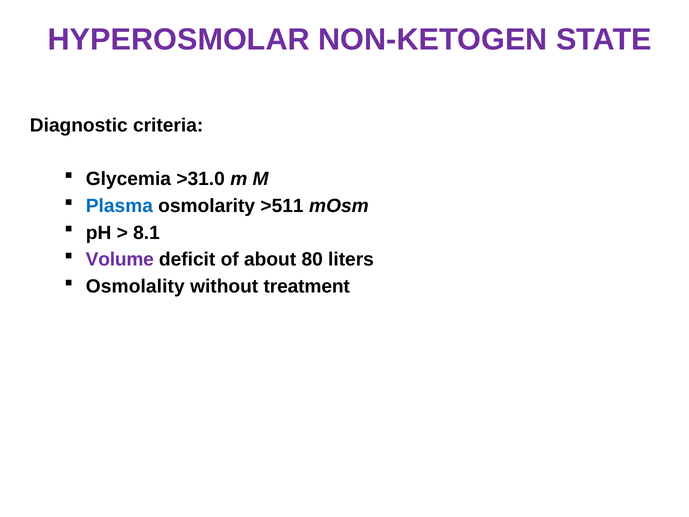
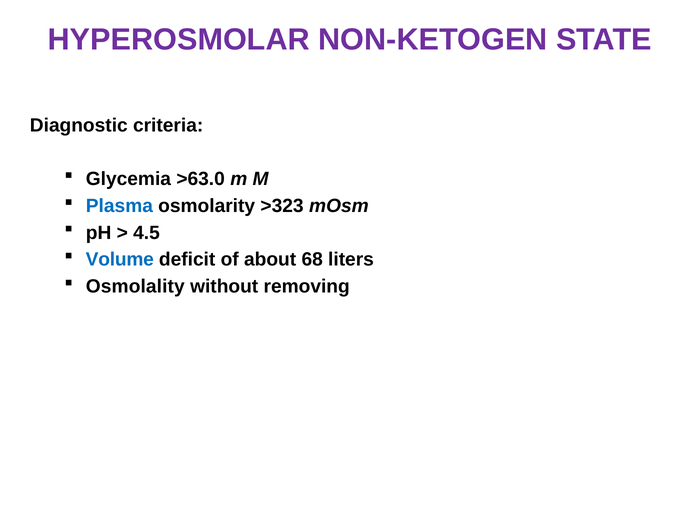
>31.0: >31.0 -> >63.0 (201, 179)
>511: >511 -> >323 (282, 206)
8.1: 8.1 -> 4.5 (146, 233)
Volume colour: purple -> blue (120, 259)
80: 80 -> 68 (312, 259)
treatment: treatment -> removing (307, 286)
